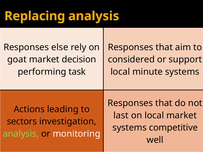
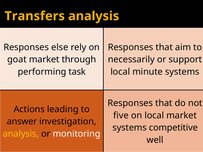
Replacing: Replacing -> Transfers (35, 16)
decision: decision -> through (79, 60)
considered: considered -> necessarily (131, 60)
last: last -> five (121, 116)
sectors: sectors -> answer (22, 122)
analysis colour: light green -> yellow (21, 134)
